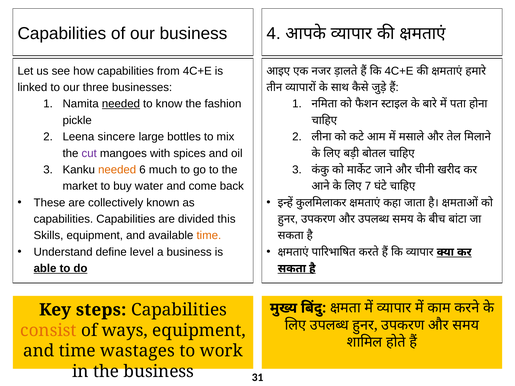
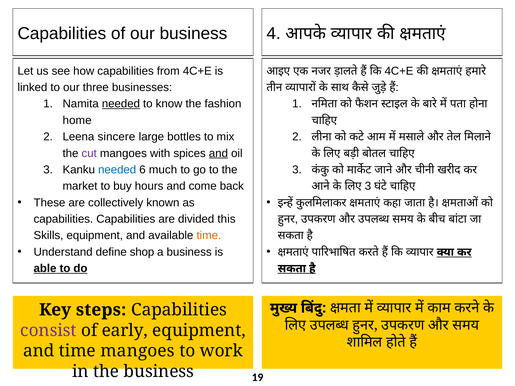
pickle: pickle -> home (77, 120)
and underline: none -> present (218, 153)
needed colour: orange -> blue (117, 170)
water: water -> hours (149, 186)
7: 7 -> 3 (368, 186)
level: level -> shop (142, 252)
consist colour: orange -> purple (48, 331)
ways: ways -> early (125, 331)
time wastages: wastages -> mangoes (138, 351)
31: 31 -> 19 (258, 378)
